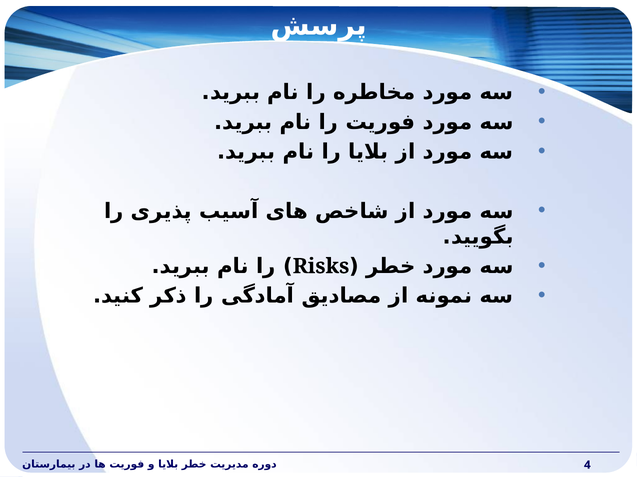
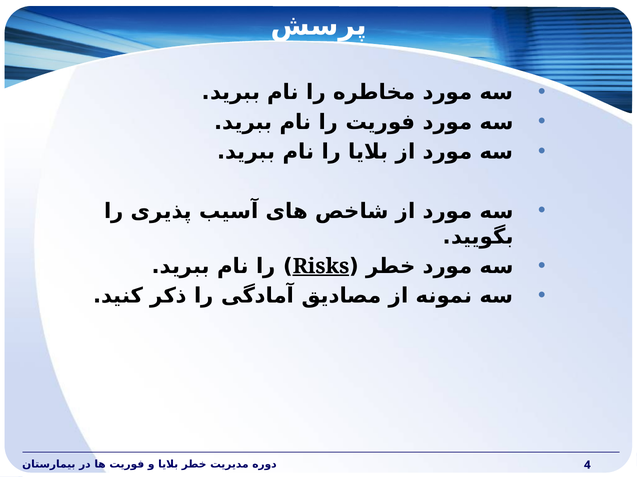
Risks underline: none -> present (321, 267)
